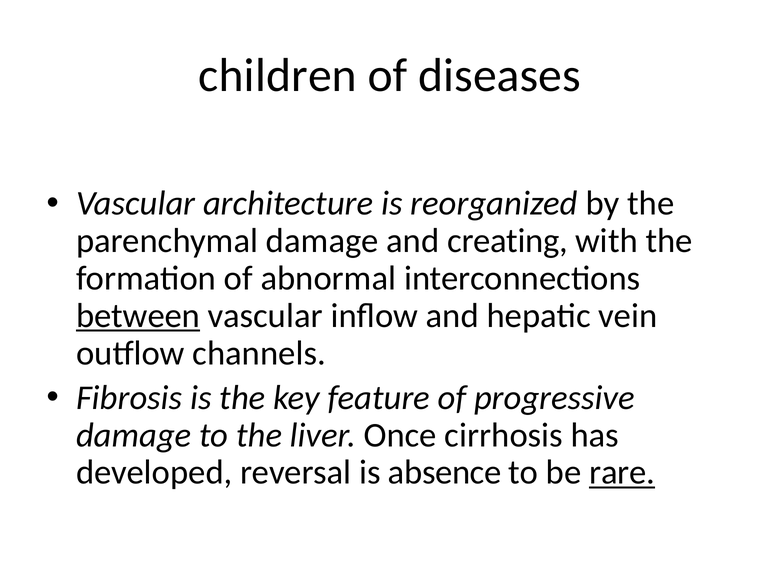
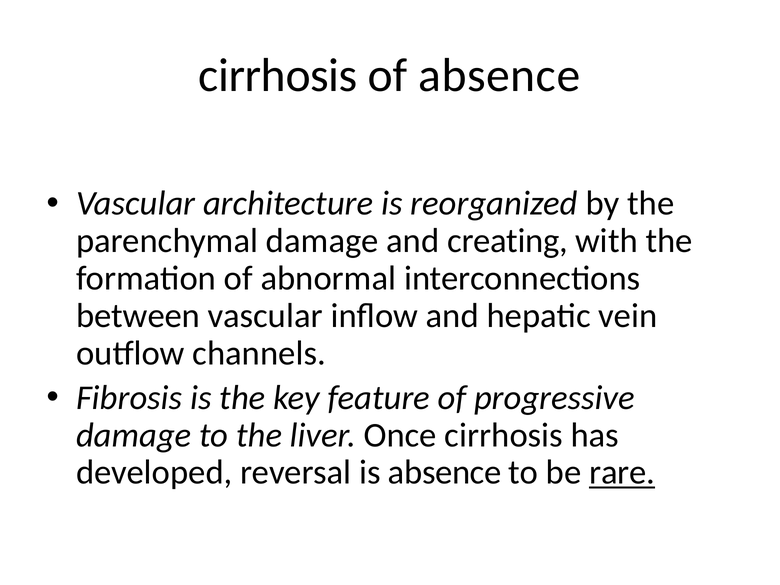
children: children -> cirrhosis (278, 76)
of diseases: diseases -> absence (499, 76)
between underline: present -> none (138, 316)
